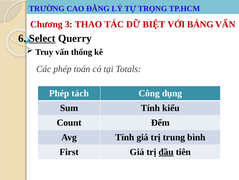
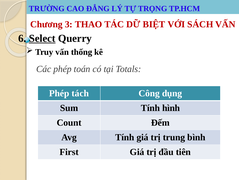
BẢNG: BẢNG -> SÁCH (200, 24)
kiểu: kiểu -> hình (171, 108)
đầu underline: present -> none (166, 151)
